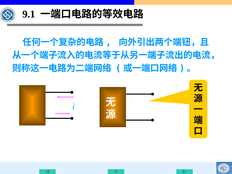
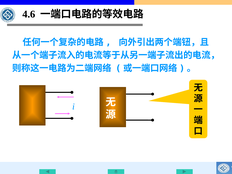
9.1: 9.1 -> 4.6 (29, 14)
